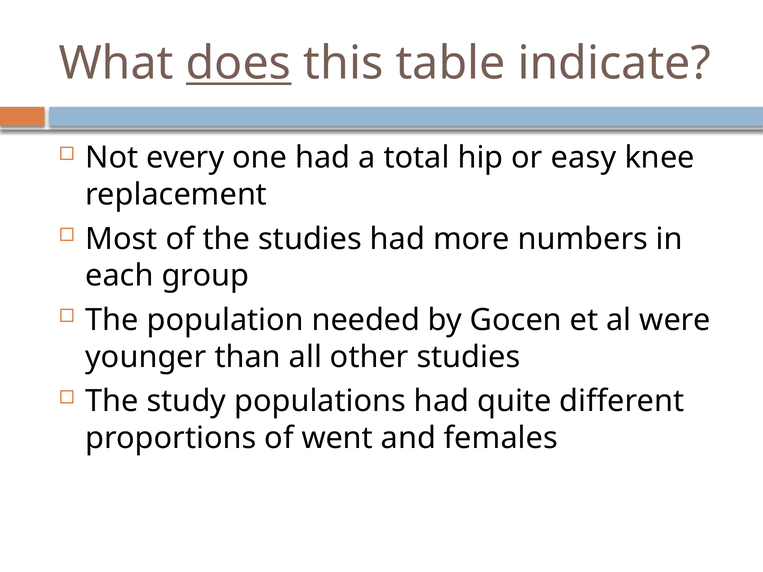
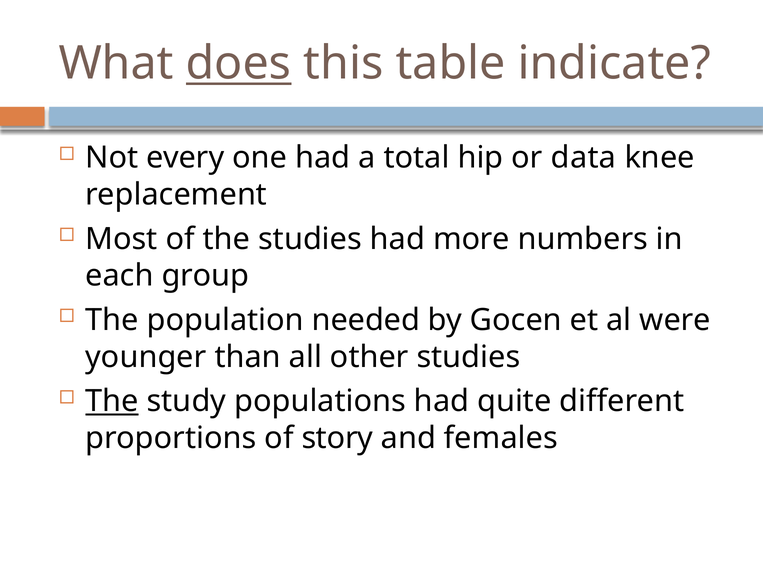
easy: easy -> data (584, 158)
The underline: none -> present (112, 401)
went: went -> story (337, 438)
